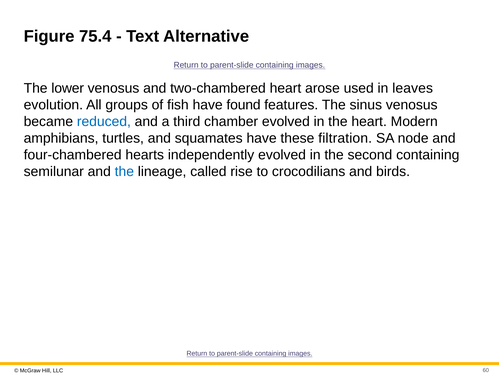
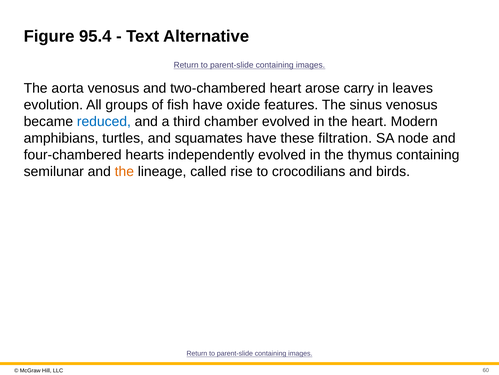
75.4: 75.4 -> 95.4 (95, 36)
lower: lower -> aorta (68, 88)
used: used -> carry (359, 88)
found: found -> oxide (243, 105)
second: second -> thymus (370, 155)
the colour: blue -> orange (124, 171)
